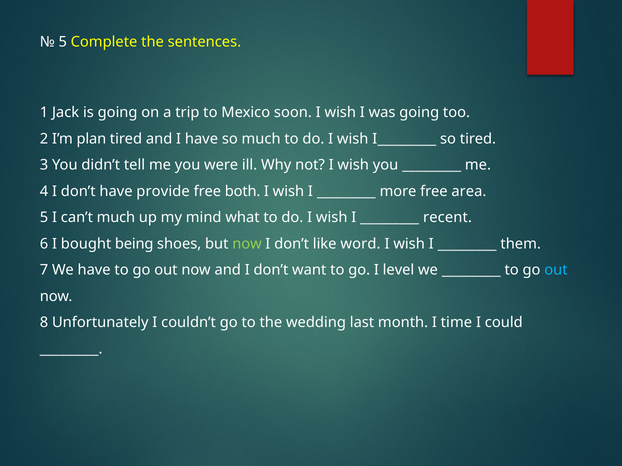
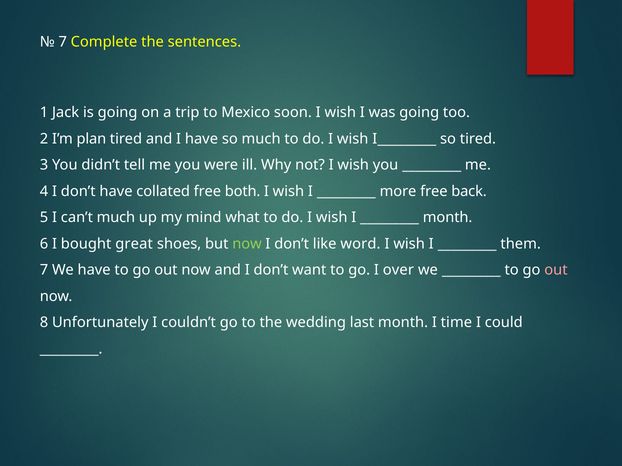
5: 5 -> 7 (63, 42)
provide: provide -> collated (163, 191)
area: area -> back (469, 191)
recent: recent -> month (448, 218)
being: being -> great (134, 244)
level: level -> over (398, 270)
out colour: light blue -> pink (556, 270)
